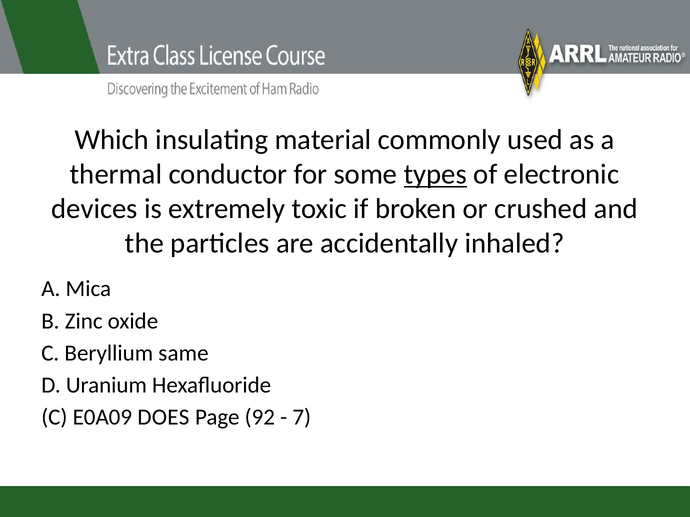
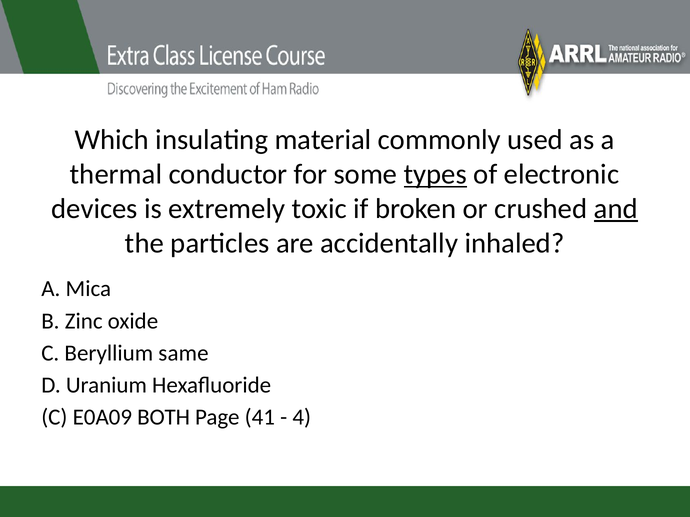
and underline: none -> present (616, 209)
DOES: DOES -> BOTH (164, 418)
92: 92 -> 41 (260, 418)
7: 7 -> 4 (302, 418)
